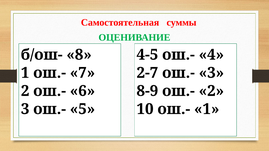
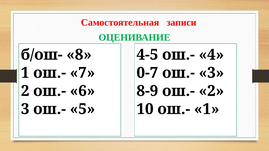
суммы: суммы -> записи (181, 22)
2-7: 2-7 -> 0-7 (147, 73)
